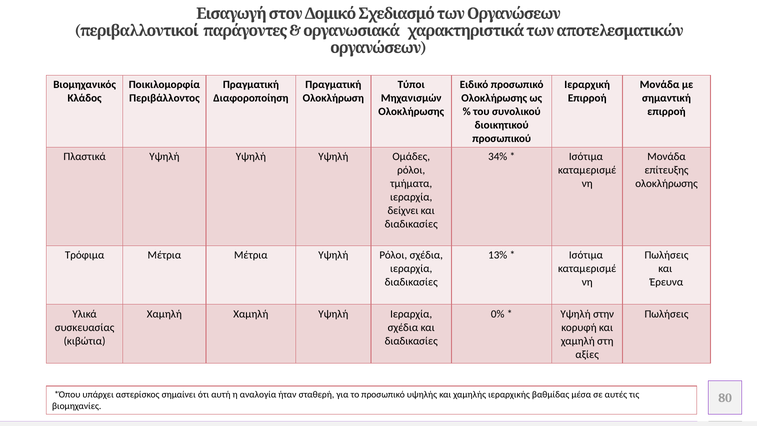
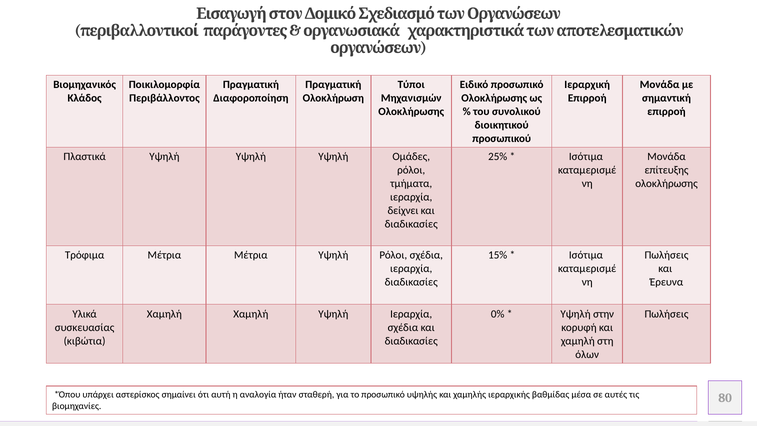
34%: 34% -> 25% (498, 157)
13%: 13% -> 15% (498, 255)
αξίες: αξίες -> όλων (587, 354)
